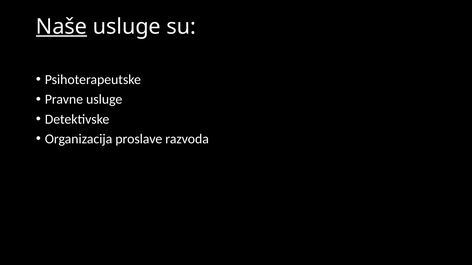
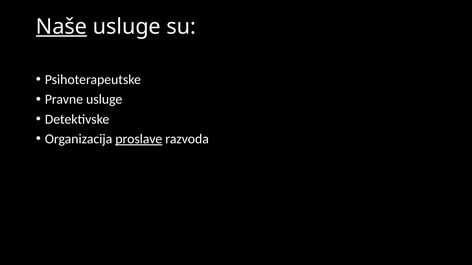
proslave underline: none -> present (139, 139)
